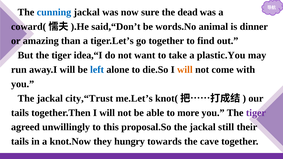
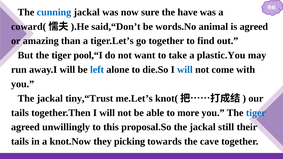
dead: dead -> have (188, 12)
is dinner: dinner -> agreed (254, 27)
idea,“I: idea,“I -> pool,“I (88, 55)
will colour: orange -> blue (185, 70)
city,“Trust: city,“Trust -> tiny,“Trust (89, 98)
tiger colour: purple -> blue (256, 113)
hungry: hungry -> picking (130, 142)
